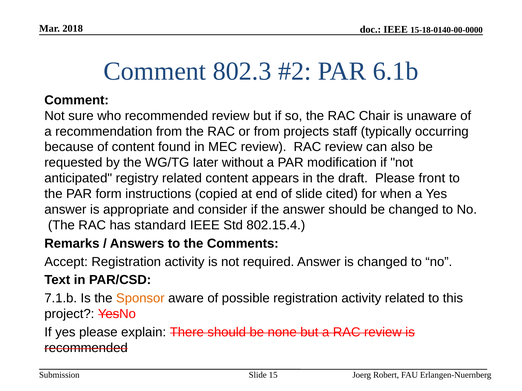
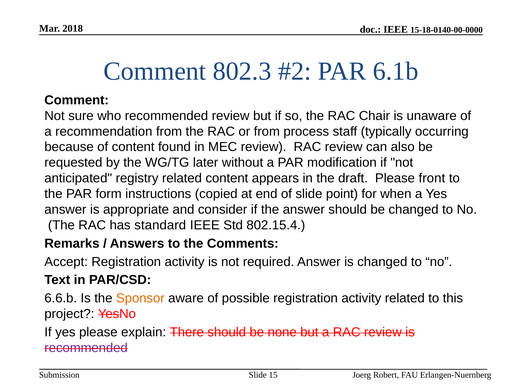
projects: projects -> process (306, 132)
cited: cited -> point (342, 194)
7.1.b: 7.1.b -> 6.6.b (61, 299)
recommended colour: black -> purple (86, 348)
